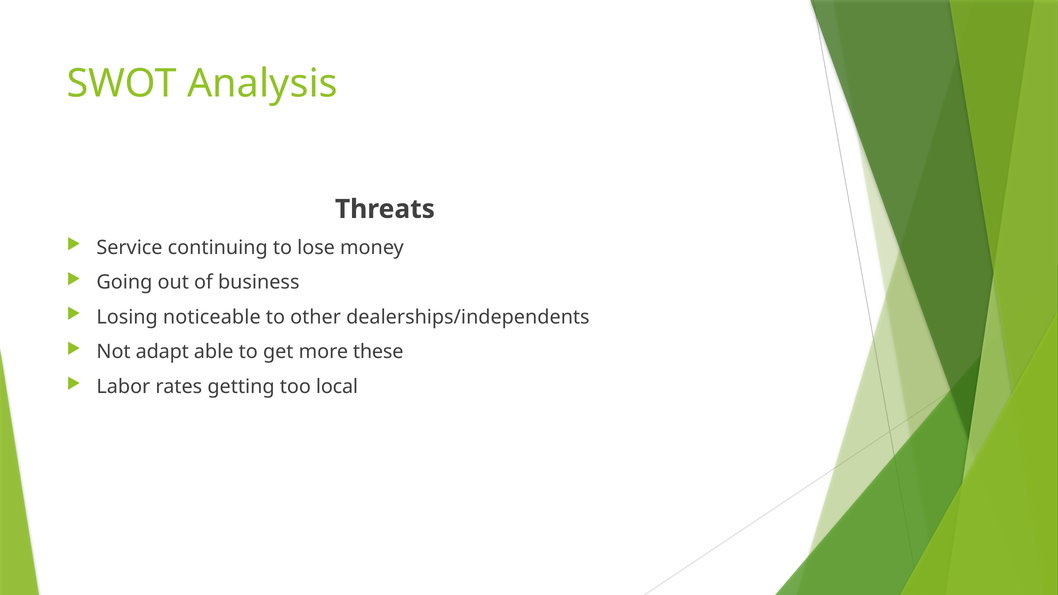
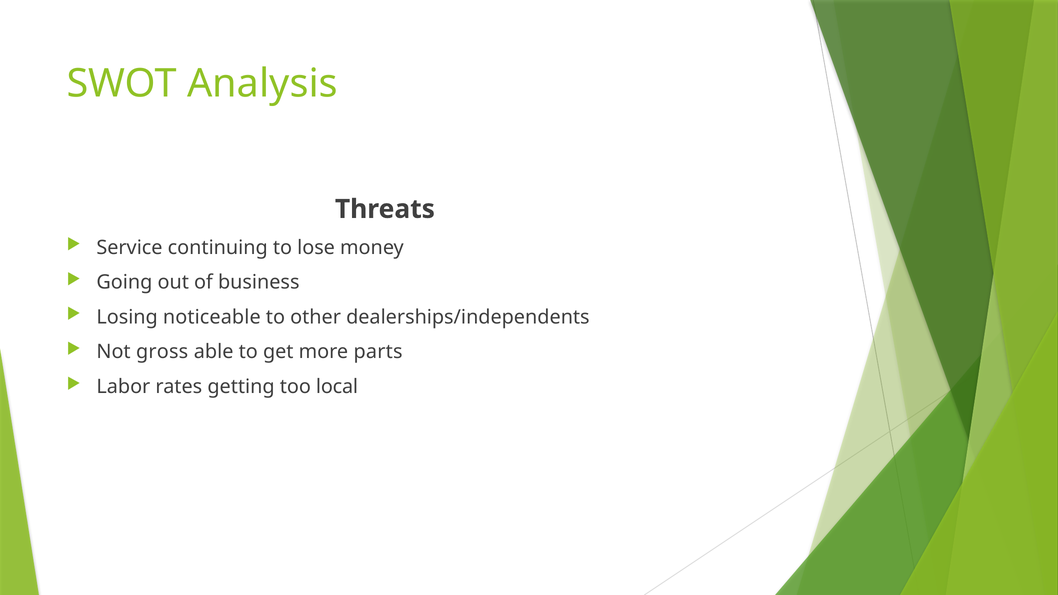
adapt: adapt -> gross (162, 352)
these: these -> parts (378, 352)
